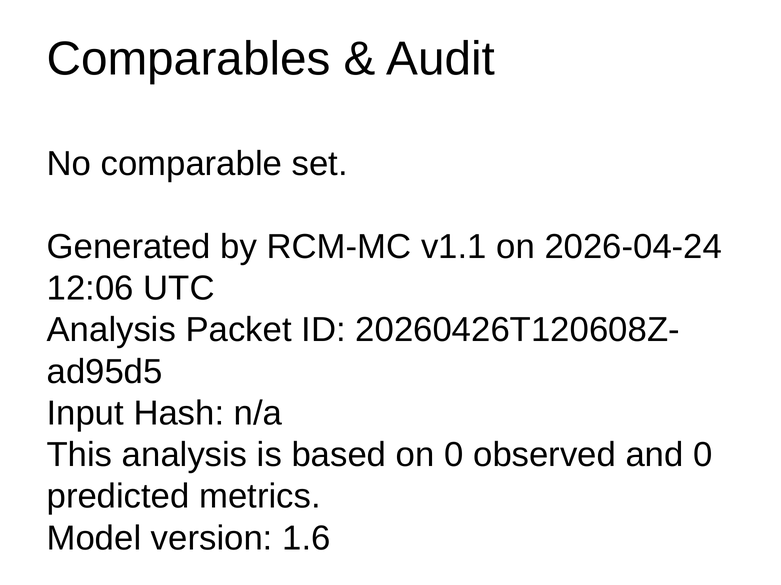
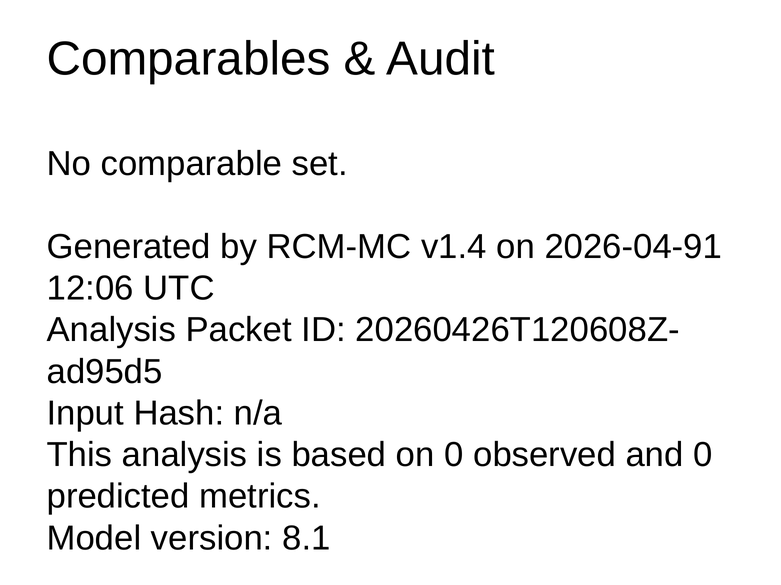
v1.1: v1.1 -> v1.4 (454, 247)
2026-04-24: 2026-04-24 -> 2026-04-91 (633, 247)
1.6: 1.6 -> 8.1 (306, 539)
